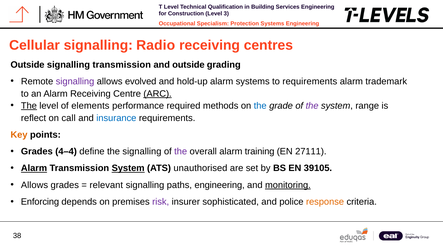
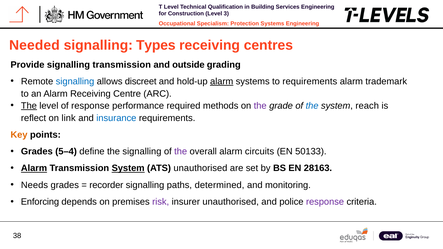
Cellular: Cellular -> Needed (34, 45)
Radio: Radio -> Types (156, 45)
Outside: Outside -> Provide (27, 65)
signalling colour: purple -> blue (75, 82)
evolved: evolved -> discreet (141, 82)
alarm underline: none -> present (222, 82)
ARC underline: present -> none (158, 94)
of elements: elements -> response (90, 106)
the colour: blue -> purple (260, 106)
the colour: purple -> blue (312, 106)
range: range -> reach (367, 106)
call: call -> link (69, 118)
4–4: 4–4 -> 5–4 (66, 152)
training: training -> circuits (260, 152)
27111: 27111 -> 50133 (311, 152)
39105: 39105 -> 28163 (318, 168)
Allows: Allows -> Needs (34, 185)
relevant: relevant -> recorder (106, 185)
paths engineering: engineering -> determined (220, 185)
monitoring underline: present -> none (288, 185)
insurer sophisticated: sophisticated -> unauthorised (231, 202)
response colour: orange -> purple (325, 202)
